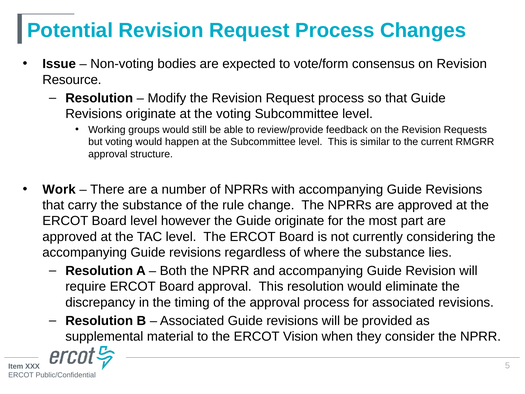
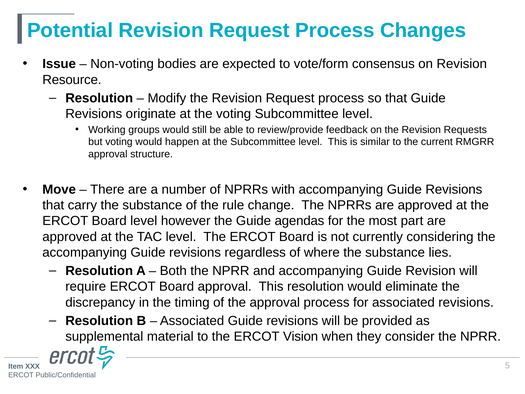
Work: Work -> Move (59, 189)
Guide originate: originate -> agendas (299, 221)
